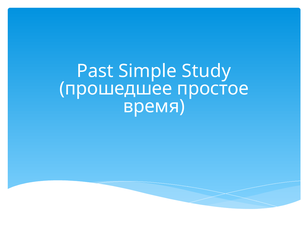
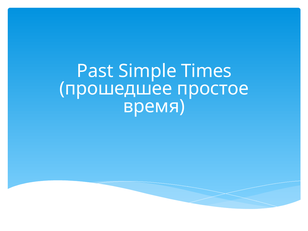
Study: Study -> Times (206, 71)
